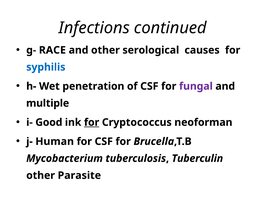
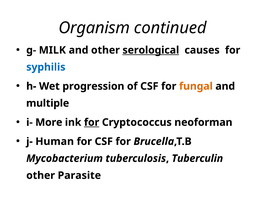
Infections: Infections -> Organism (94, 28)
RACE: RACE -> MILK (52, 50)
serological underline: none -> present (151, 50)
penetration: penetration -> progression (93, 86)
fungal colour: purple -> orange (196, 86)
Good: Good -> More (49, 122)
